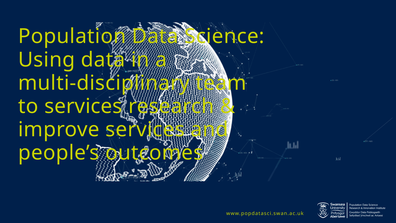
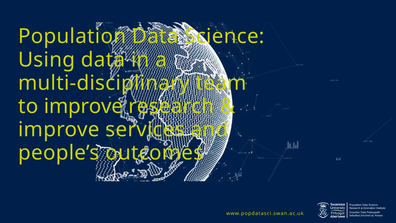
to services: services -> improve (83, 106)
